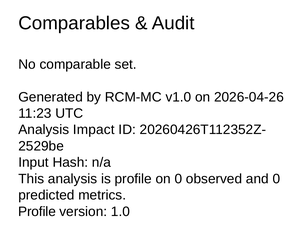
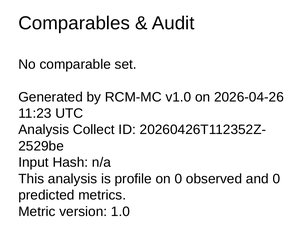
Impact: Impact -> Collect (94, 130)
Profile: Profile -> Metric (37, 212)
